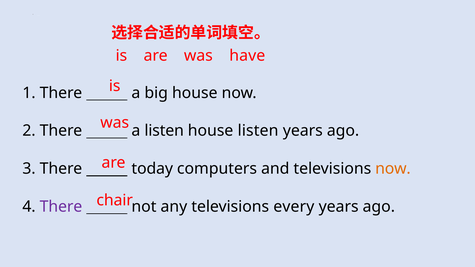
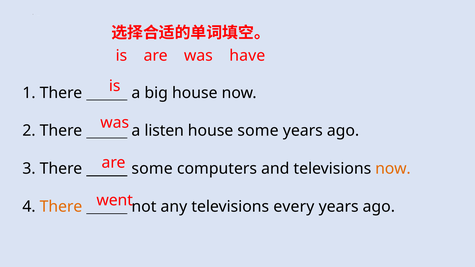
house listen: listen -> some (258, 131)
There today: today -> some (152, 169)
chair: chair -> went (115, 201)
There colour: purple -> orange (61, 207)
